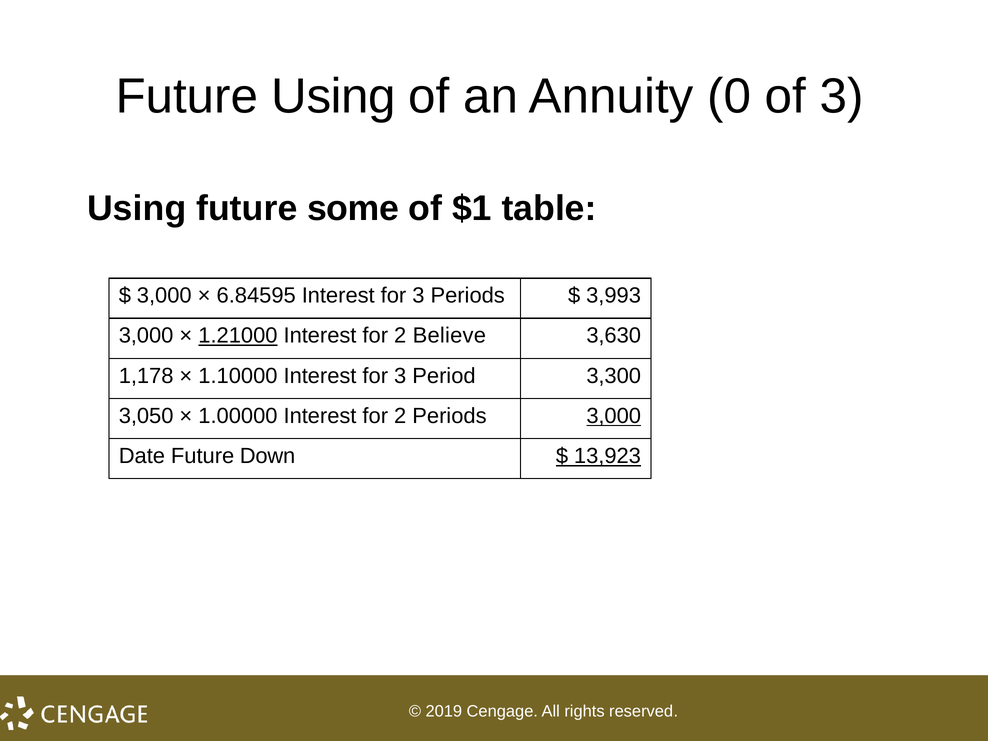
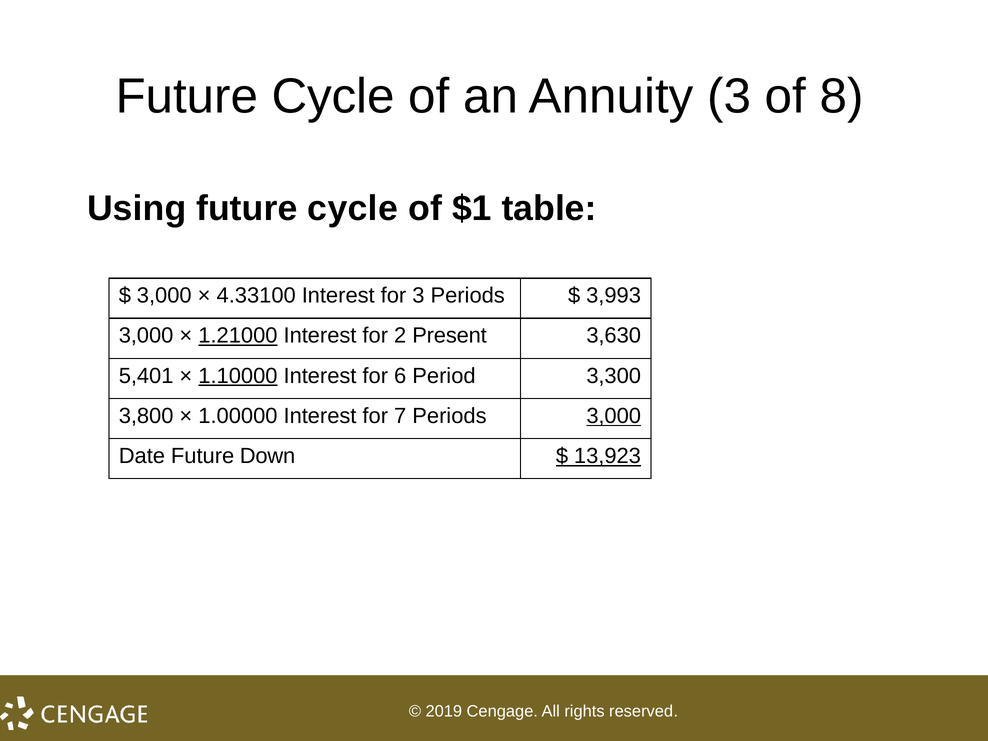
Using: Using -> Cycle (333, 96)
Annuity 0: 0 -> 3 (729, 96)
of 3: 3 -> 8 (842, 96)
Using future some: some -> cycle (353, 209)
6.84595: 6.84595 -> 4.33100 (256, 296)
Believe: Believe -> Present (450, 336)
1,178: 1,178 -> 5,401 (146, 376)
1.10000 underline: none -> present (238, 376)
3: 3 -> 6 (400, 376)
3,050: 3,050 -> 3,800 (146, 416)
1.00000 Interest for 2: 2 -> 7 (400, 416)
